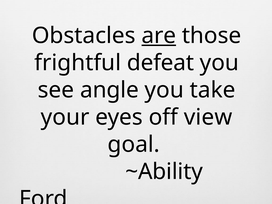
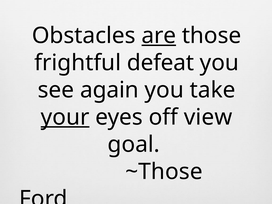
angle: angle -> again (109, 90)
your underline: none -> present (65, 117)
~Ability: ~Ability -> ~Those (164, 172)
